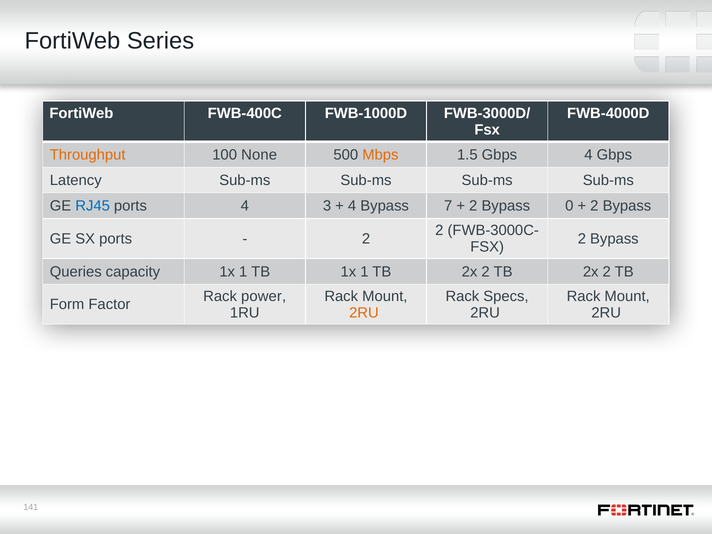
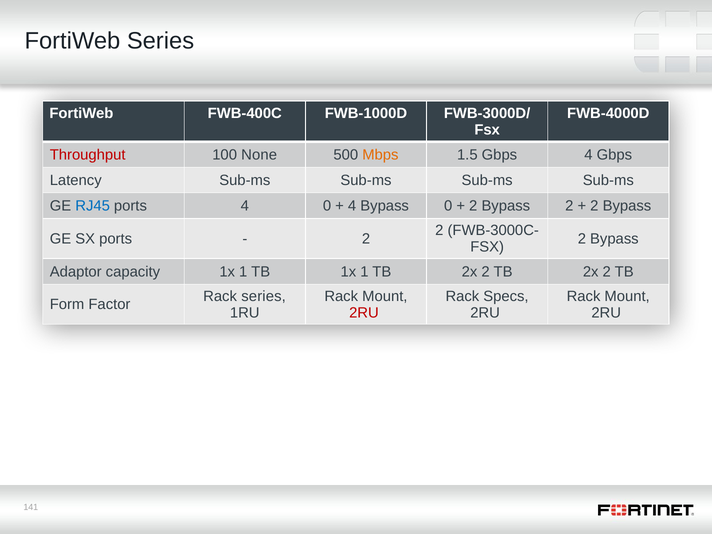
Throughput colour: orange -> red (88, 155)
4 3: 3 -> 0 (327, 206)
Bypass 7: 7 -> 0 (448, 206)
Bypass 0: 0 -> 2 (569, 206)
Queries: Queries -> Adaptor (76, 272)
Rack power: power -> series (264, 296)
2RU colour: orange -> red (364, 313)
